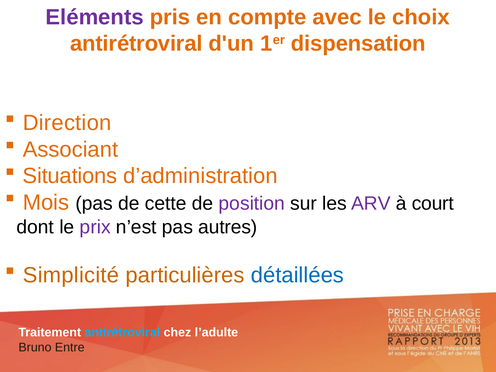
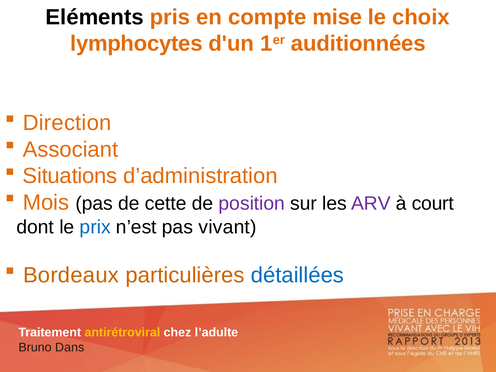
Eléments colour: purple -> black (95, 17)
avec: avec -> mise (337, 17)
antirétroviral: antirétroviral -> lymphocytes (136, 44)
dispensation: dispensation -> auditionnées (358, 44)
prix colour: purple -> blue (95, 227)
autres: autres -> vivant (228, 227)
Simplicité: Simplicité -> Bordeaux (71, 275)
antirétroviral colour: light blue -> yellow (122, 332)
Entre: Entre -> Dans (70, 347)
